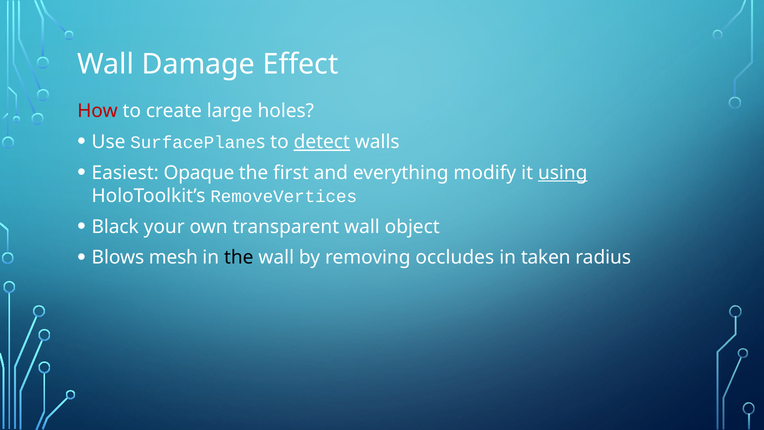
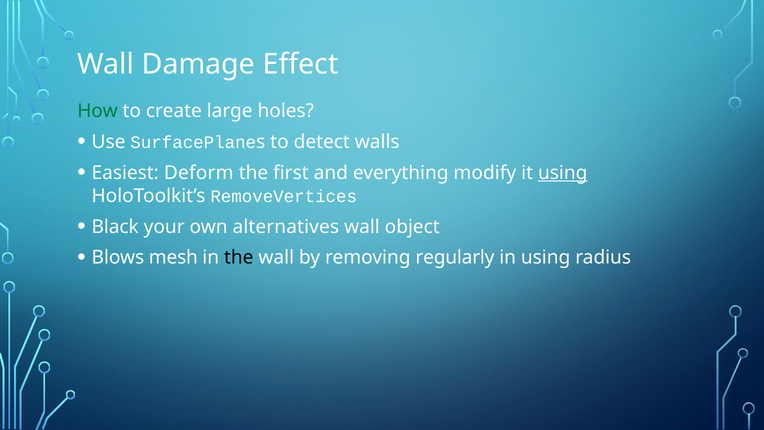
How colour: red -> green (98, 111)
detect underline: present -> none (322, 142)
Opaque: Opaque -> Deform (199, 173)
transparent: transparent -> alternatives (286, 227)
occludes: occludes -> regularly (455, 257)
in taken: taken -> using (546, 257)
